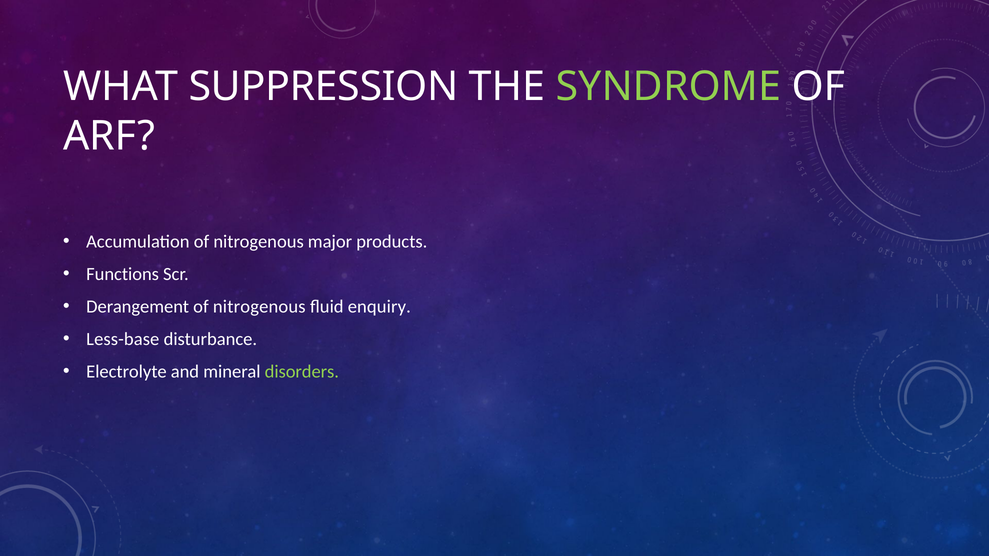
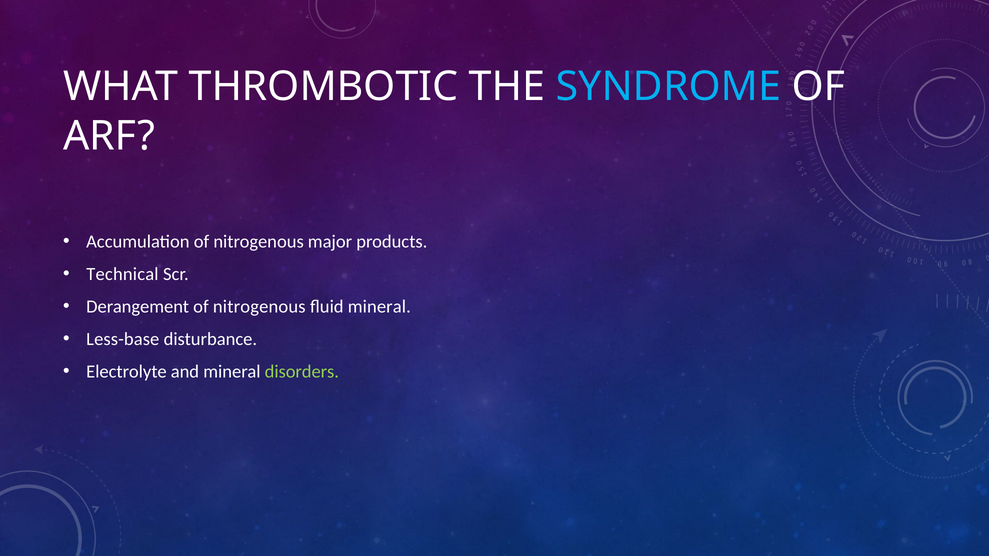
SUPPRESSION: SUPPRESSION -> THROMBOTIC (323, 87)
SYNDROME colour: light green -> light blue (668, 87)
Functions: Functions -> Technical (122, 274)
fluid enquiry: enquiry -> mineral (379, 307)
